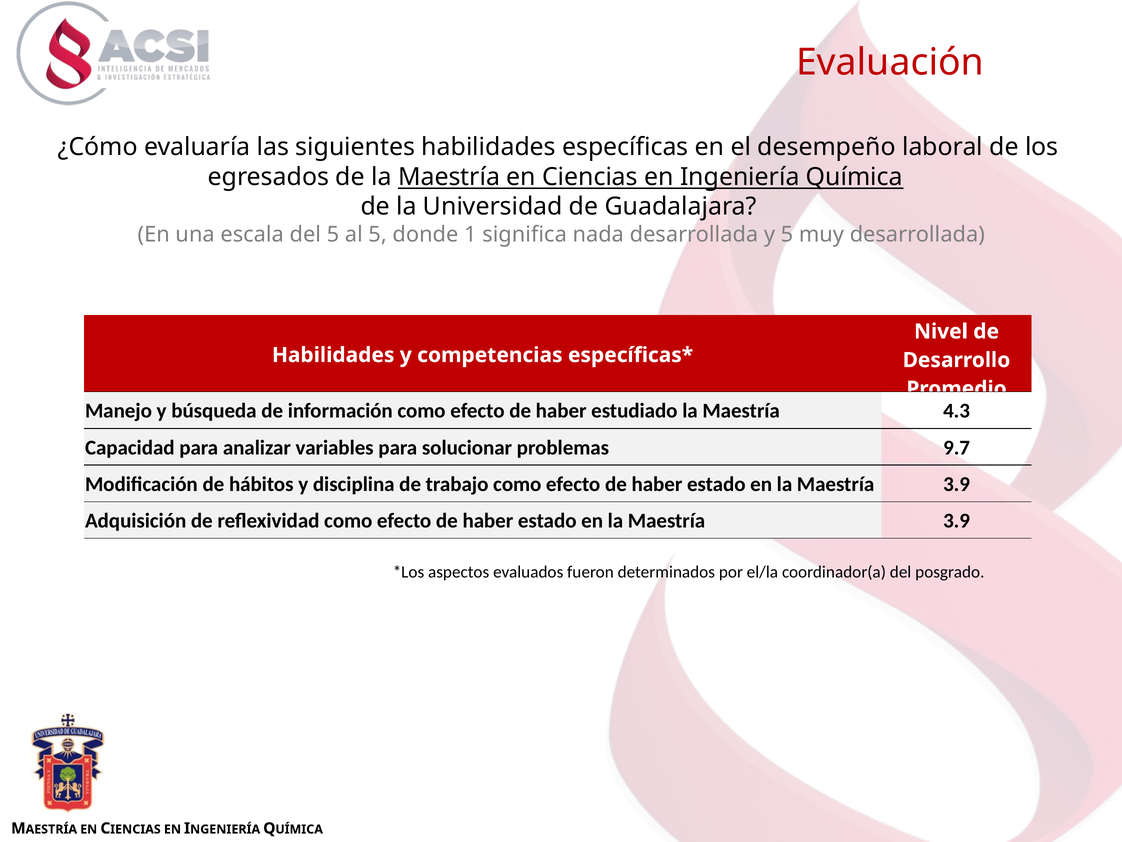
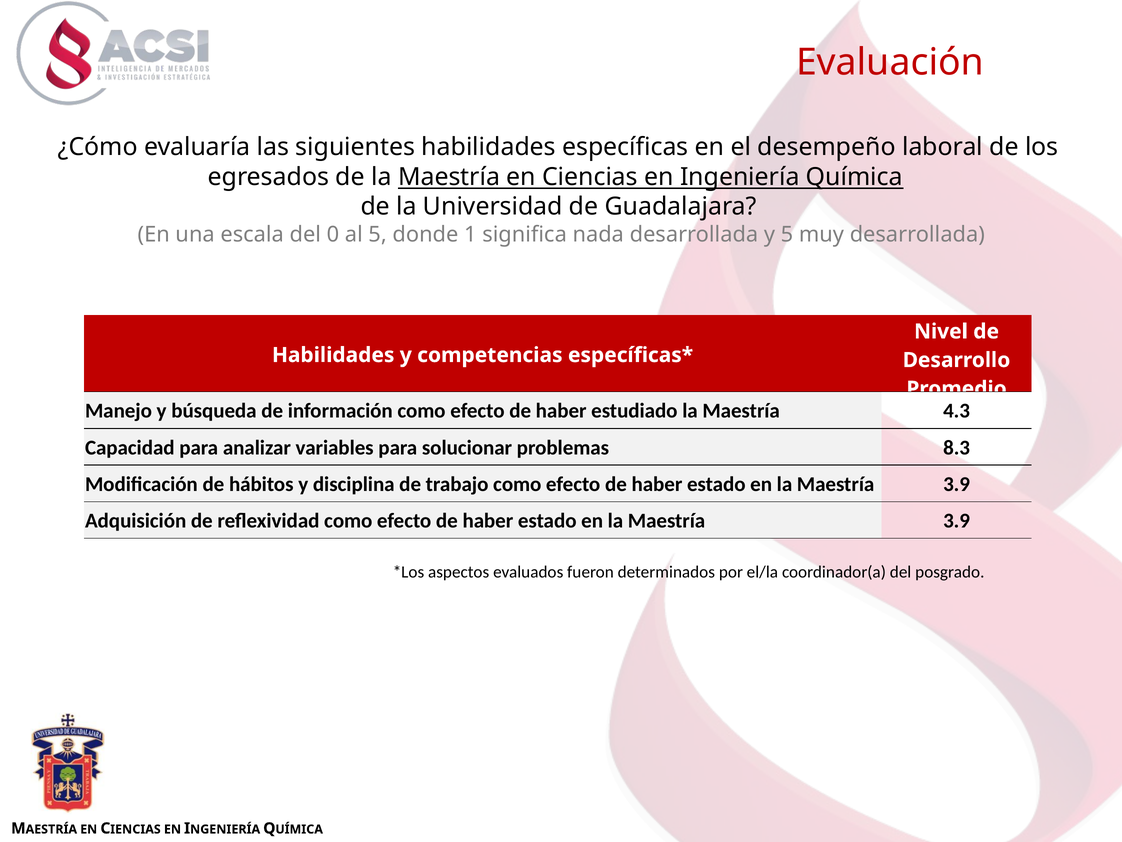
del 5: 5 -> 0 (333, 234)
9.7: 9.7 -> 8.3 (957, 447)
